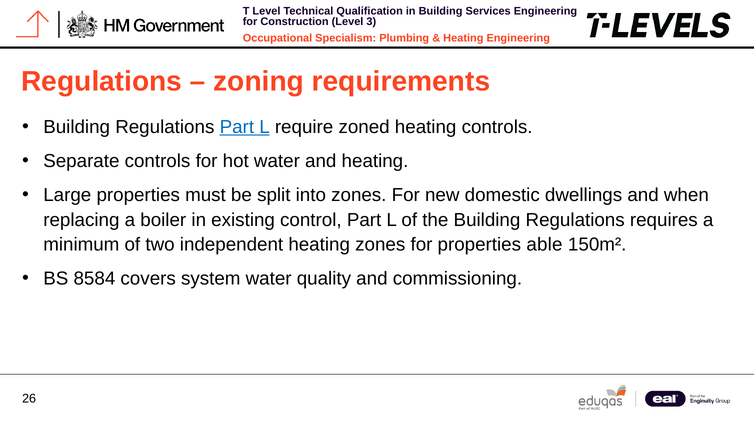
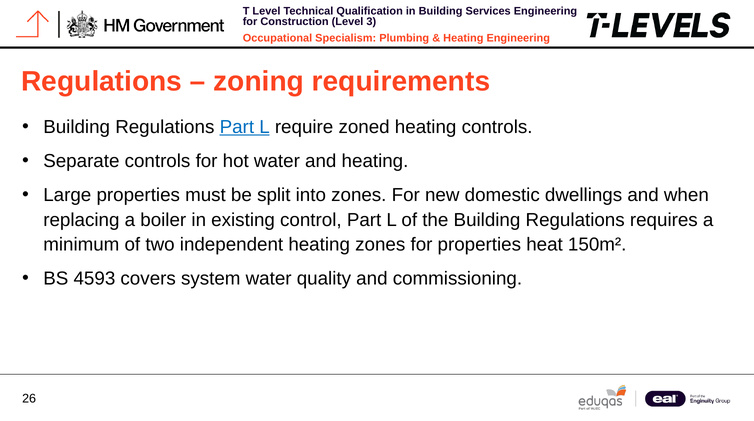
able: able -> heat (545, 245)
8584: 8584 -> 4593 (94, 279)
